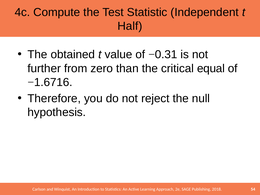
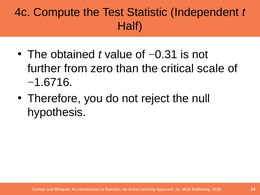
equal: equal -> scale (211, 68)
